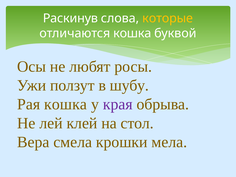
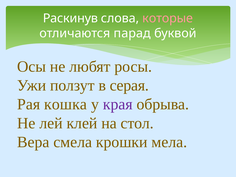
которые colour: yellow -> pink (168, 18)
отличаются кошка: кошка -> парад (132, 33)
шубу: шубу -> серая (129, 85)
